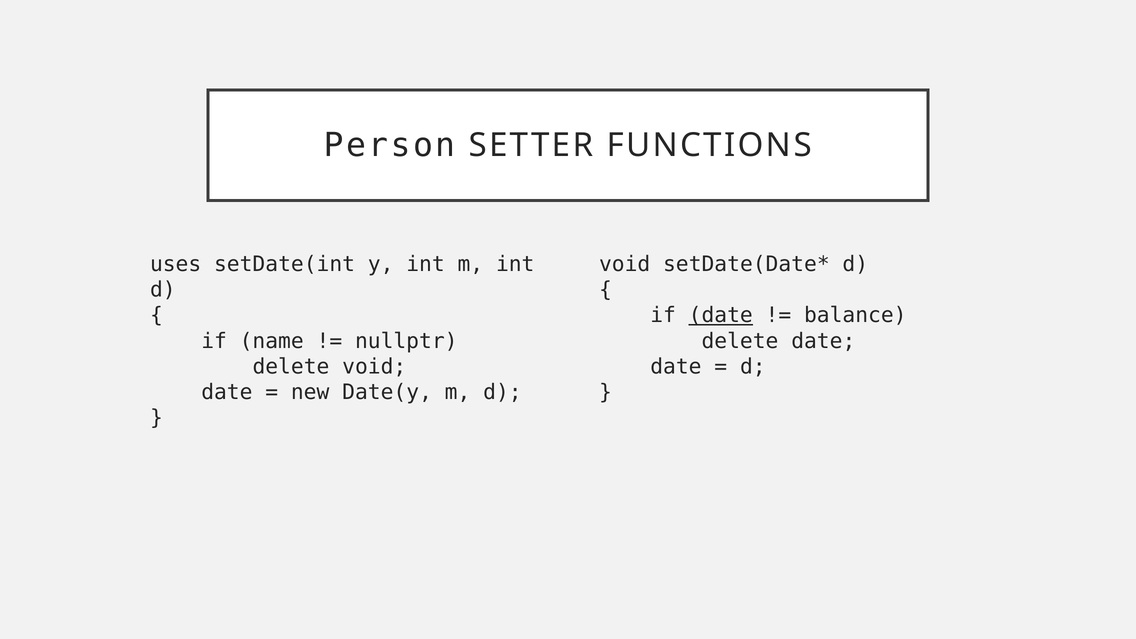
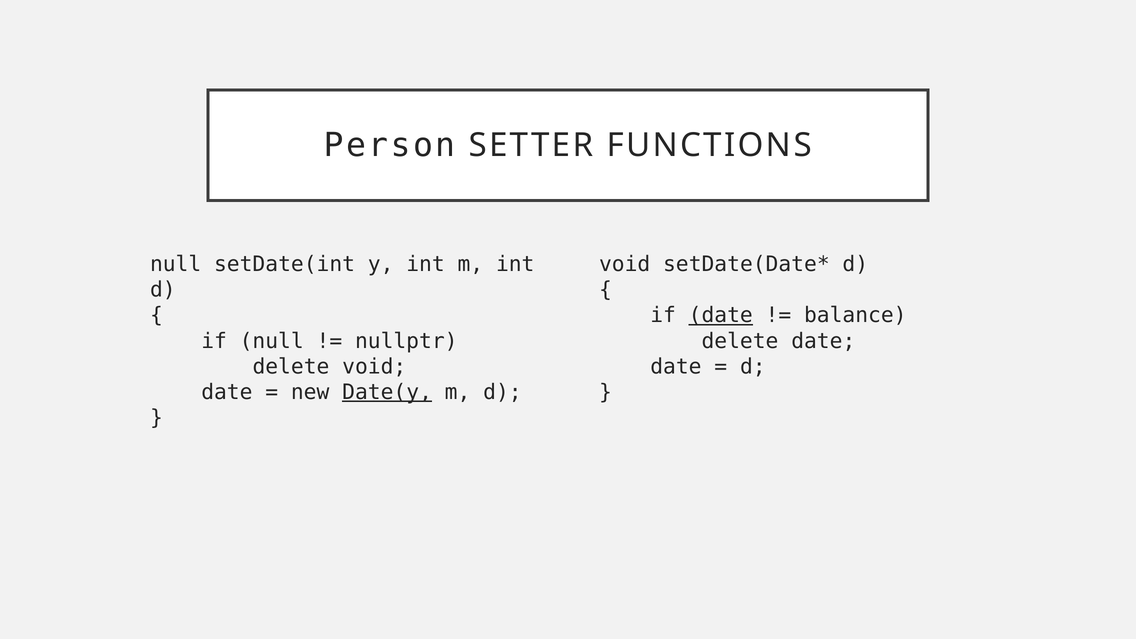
uses: uses -> null (176, 264)
if name: name -> null (272, 341)
Date(y underline: none -> present (387, 392)
